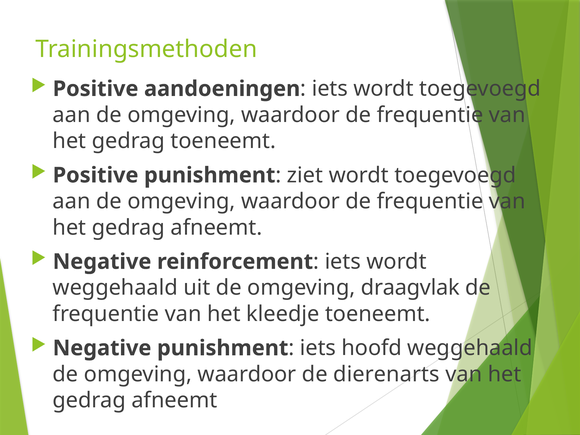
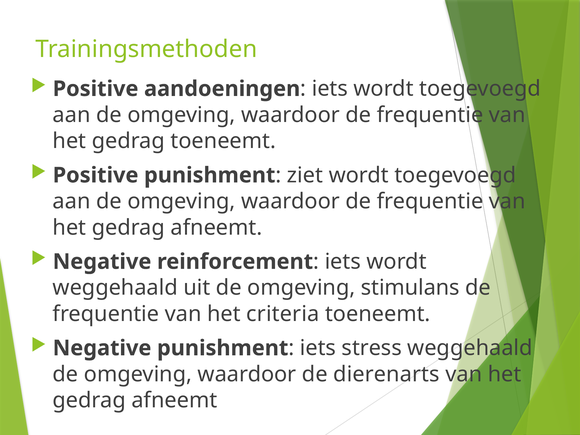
draagvlak: draagvlak -> stimulans (410, 288)
kleedje: kleedje -> criteria (283, 314)
hoofd: hoofd -> stress (372, 348)
